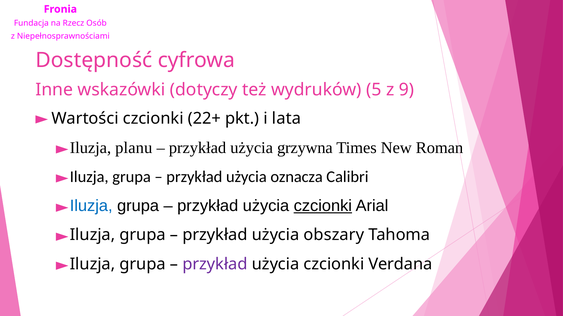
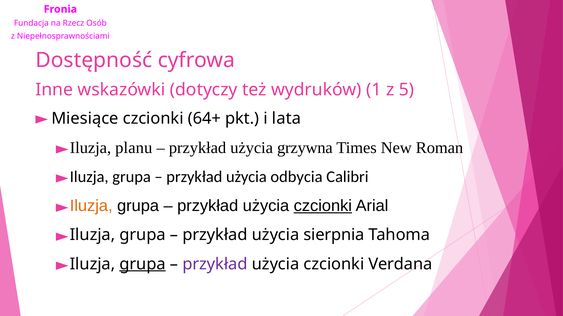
5: 5 -> 1 (374, 90)
9: 9 -> 5 (407, 90)
Wartości: Wartości -> Miesiące (85, 119)
22+: 22+ -> 64+ (204, 119)
oznacza: oznacza -> odbycia (297, 177)
Iluzja colour: blue -> orange (91, 206)
obszary: obszary -> sierpnia (334, 235)
grupa underline: none -> present (143, 265)
